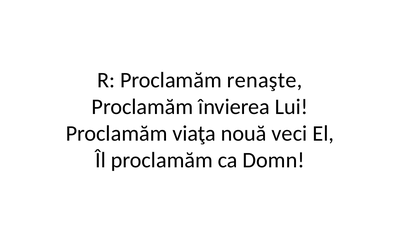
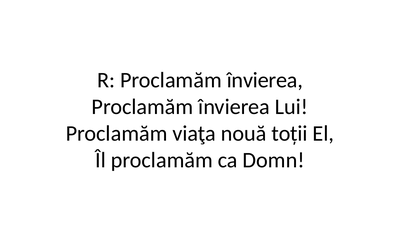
R Proclamăm renaşte: renaşte -> învierea (265, 80)
veci: veci -> toții (290, 133)
